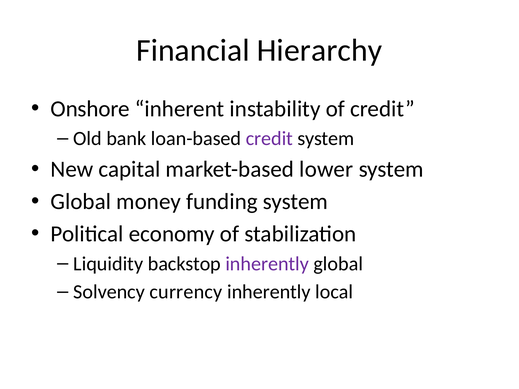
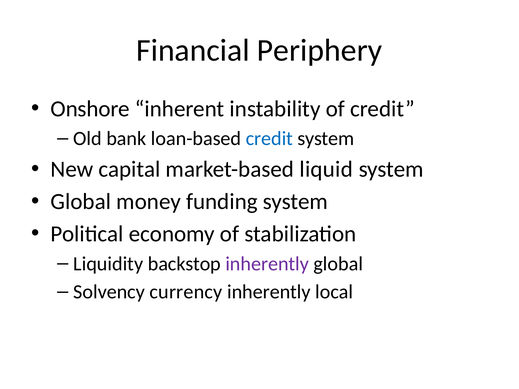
Hierarchy: Hierarchy -> Periphery (320, 50)
credit colour: purple -> blue (269, 139)
lower: lower -> liquid (326, 169)
